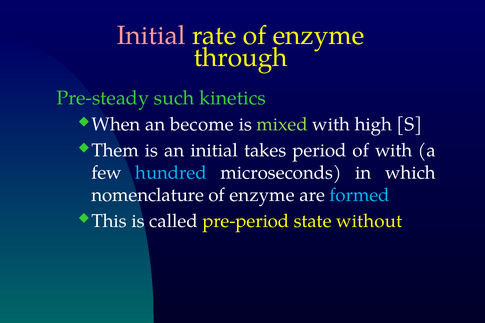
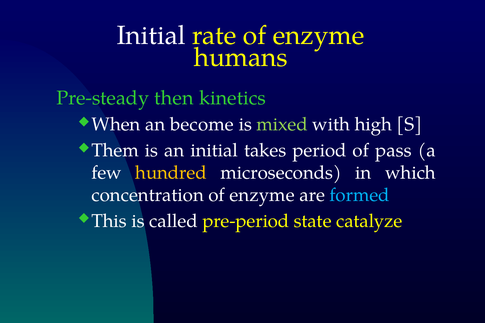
Initial colour: pink -> white (151, 35)
through: through -> humans (241, 58)
such: such -> then (174, 98)
of with: with -> pass (393, 151)
hundred colour: light blue -> yellow (171, 173)
nomenclature: nomenclature -> concentration (148, 195)
without: without -> catalyze (369, 221)
